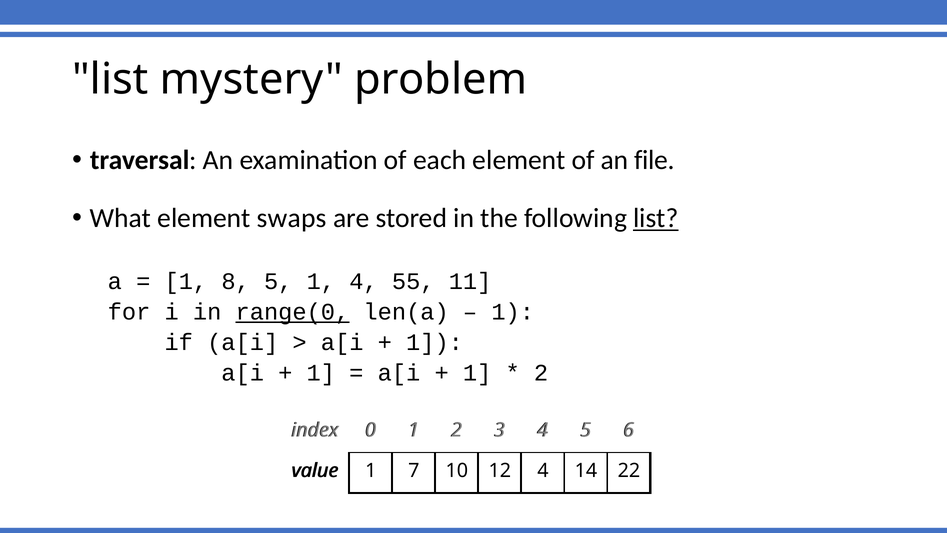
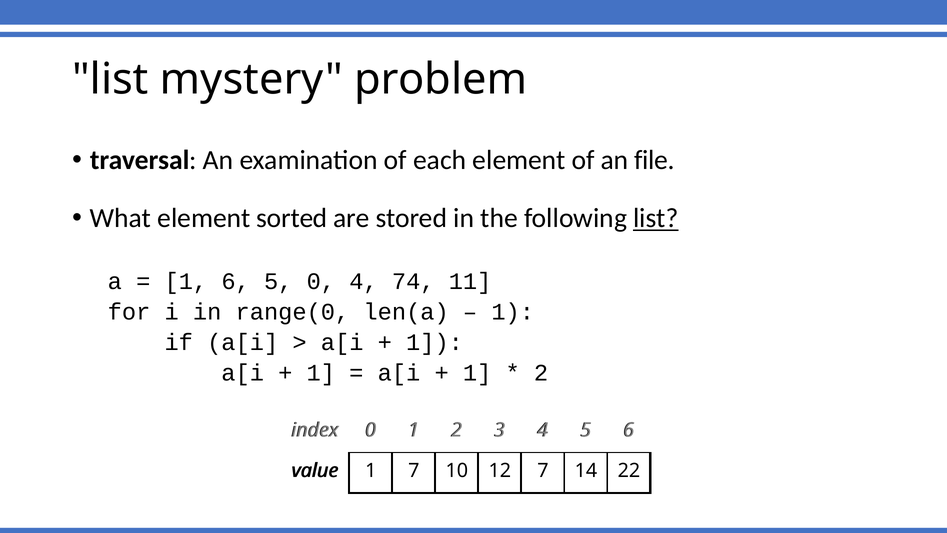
swaps: swaps -> sorted (292, 218)
1 8: 8 -> 6 (236, 281)
5 1: 1 -> 0 (321, 281)
55: 55 -> 74 (413, 281)
range(0 underline: present -> none (292, 312)
12 4: 4 -> 7 (543, 471)
